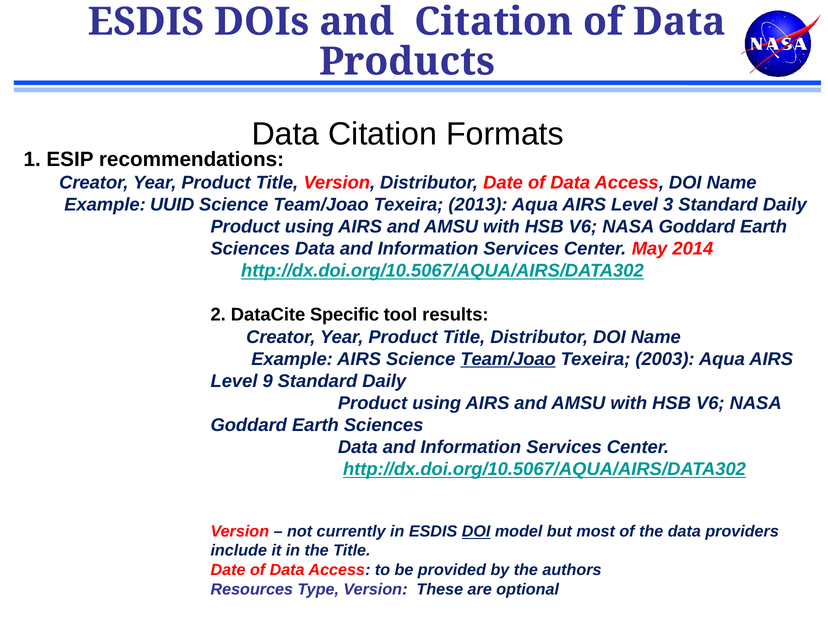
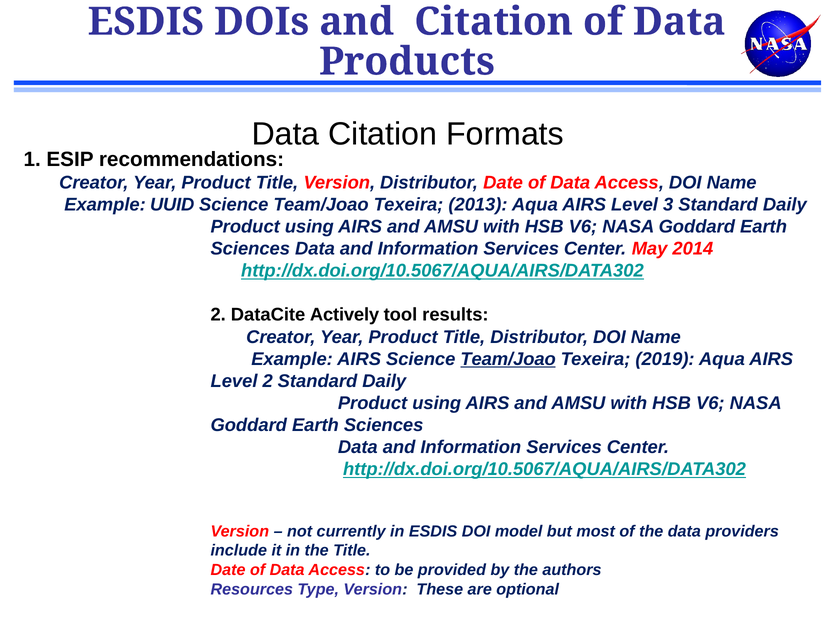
Specific: Specific -> Actively (345, 315)
2003: 2003 -> 2019 (665, 359)
Level 9: 9 -> 2 (268, 381)
DOI underline: present -> none (476, 531)
